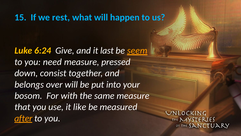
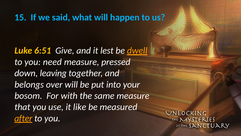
rest: rest -> said (61, 17)
6:24: 6:24 -> 6:51 (43, 50)
last: last -> lest (107, 50)
seem: seem -> dwell (137, 50)
consist: consist -> leaving (53, 73)
